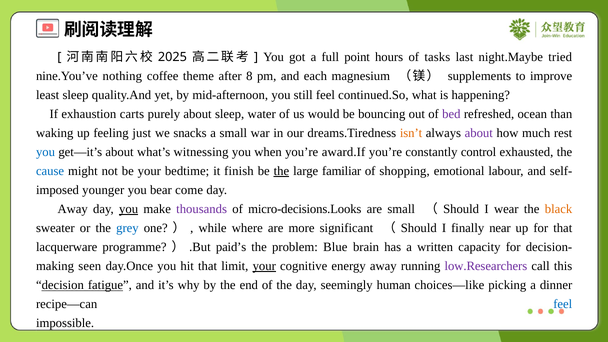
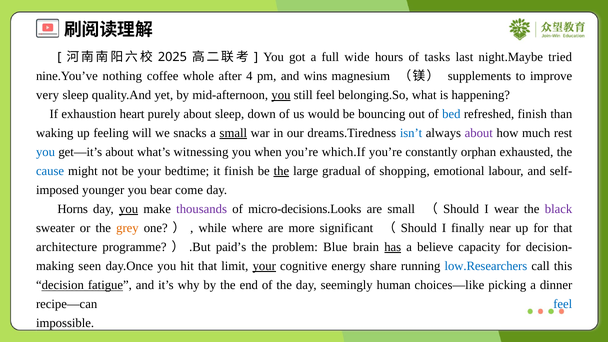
point: point -> wide (357, 57)
theme: theme -> whole (198, 76)
8: 8 -> 4 (249, 76)
each: each -> wins (315, 76)
least: least -> very (48, 95)
you underline: none -> present (281, 95)
continued.So: continued.So -> belonging.So (373, 95)
carts: carts -> heart (132, 114)
water: water -> down (262, 114)
bed colour: purple -> blue (451, 114)
refreshed ocean: ocean -> finish (532, 114)
just: just -> will (142, 133)
small underline: none -> present (233, 133)
isn’t colour: orange -> blue (411, 133)
award.If: award.If -> which.If (344, 152)
control: control -> orphan (479, 152)
familiar: familiar -> gradual (342, 171)
Away: Away -> Horns (73, 209)
black colour: orange -> purple (559, 209)
grey colour: blue -> orange (127, 228)
lacquerware: lacquerware -> architecture (67, 247)
has underline: none -> present (393, 247)
written: written -> believe (435, 247)
energy away: away -> share (383, 266)
low.Researchers colour: purple -> blue (486, 266)
